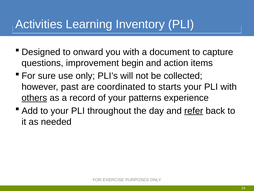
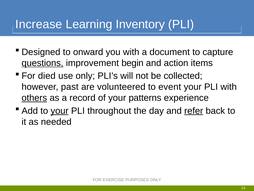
Activities: Activities -> Increase (39, 24)
questions underline: none -> present (42, 63)
sure: sure -> died (47, 76)
coordinated: coordinated -> volunteered (121, 87)
starts: starts -> event (170, 87)
your underline: none -> present (60, 111)
